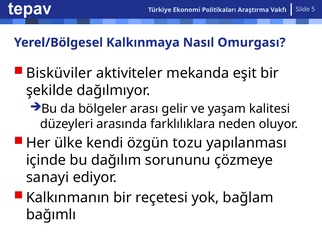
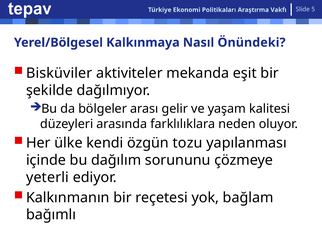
Omurgası: Omurgası -> Önündeki (252, 42)
sanayi: sanayi -> yeterli (47, 177)
